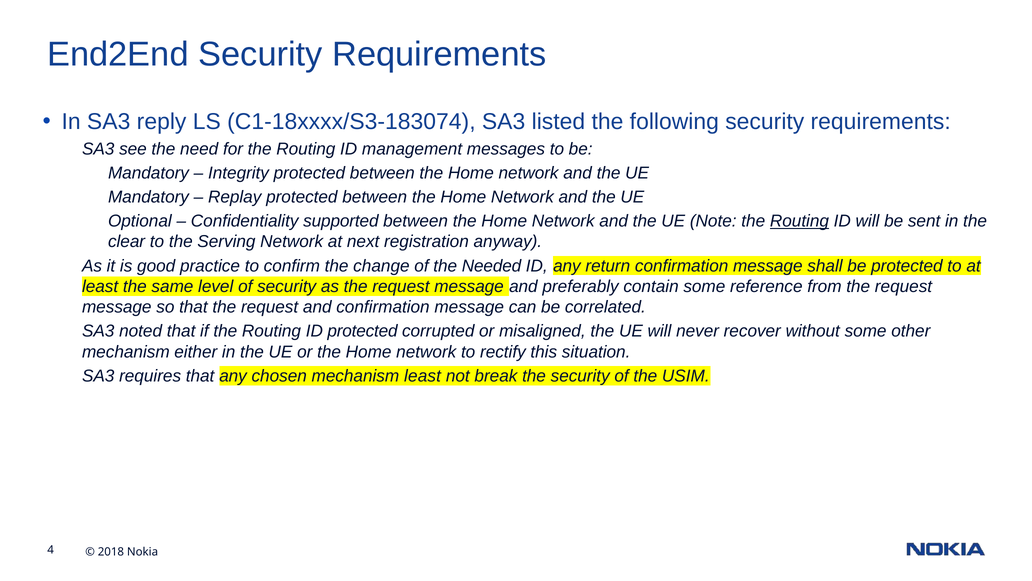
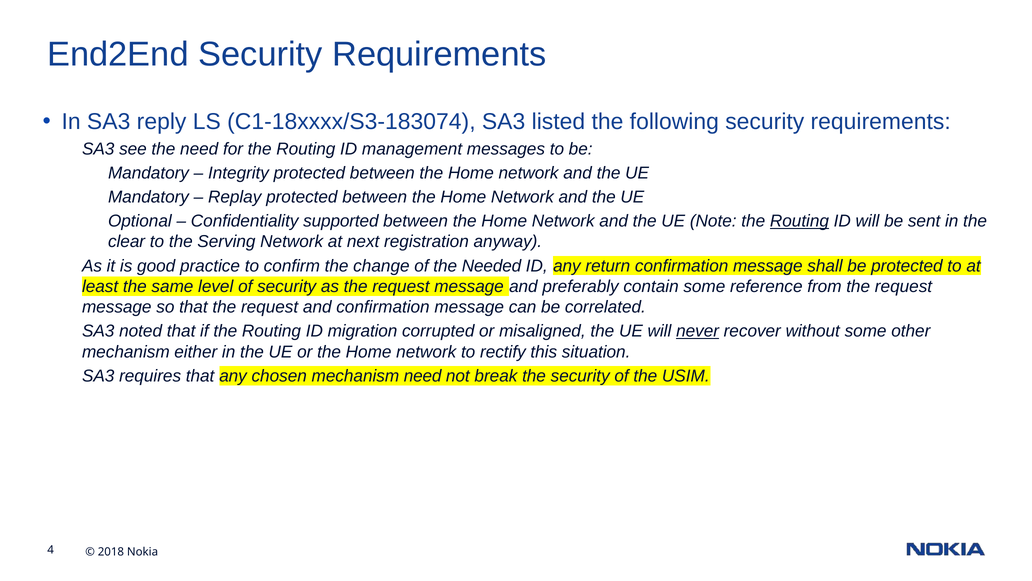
ID protected: protected -> migration (362, 331)
never underline: none -> present (698, 331)
mechanism least: least -> need (423, 376)
